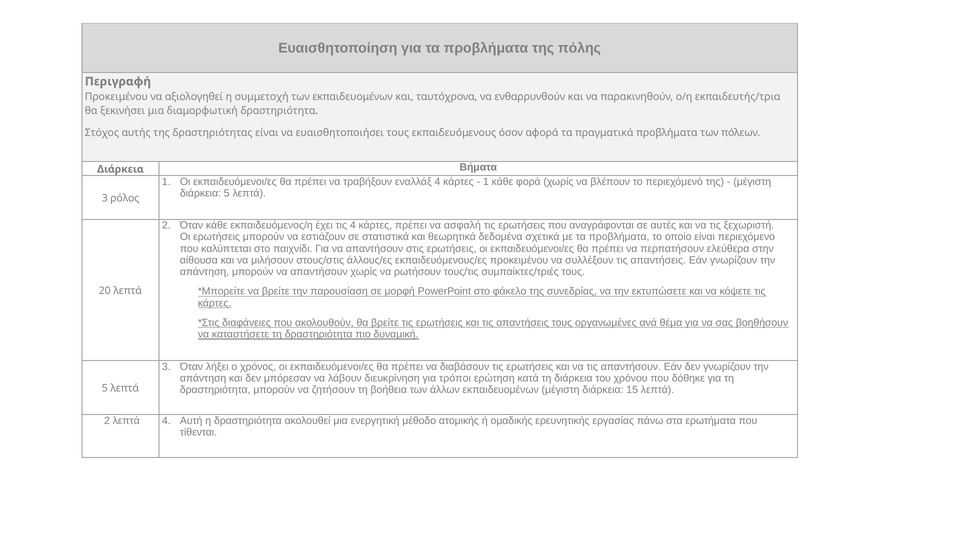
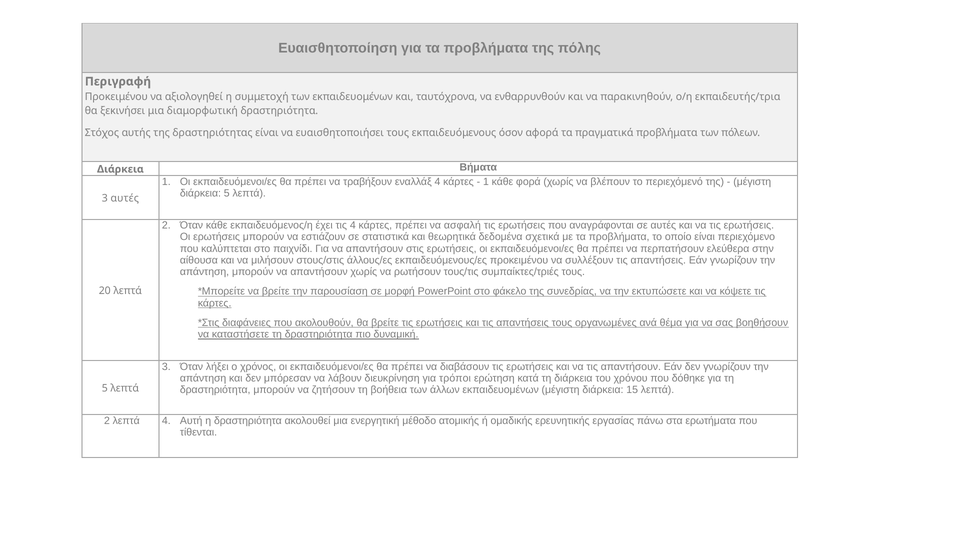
3 ρόλος: ρόλος -> αυτές (125, 198)
να τις ξεχωριστή: ξεχωριστή -> ερωτήσεις (749, 225)
